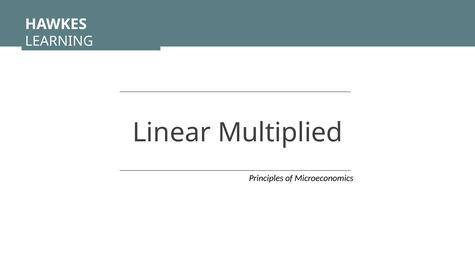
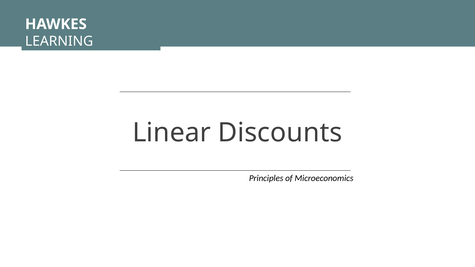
Multiplied: Multiplied -> Discounts (280, 133)
